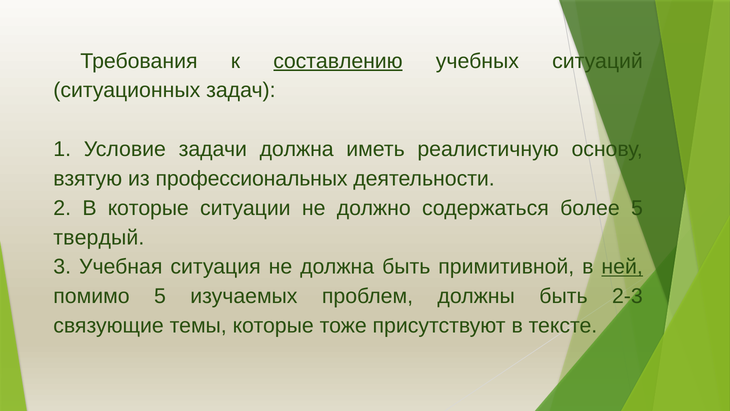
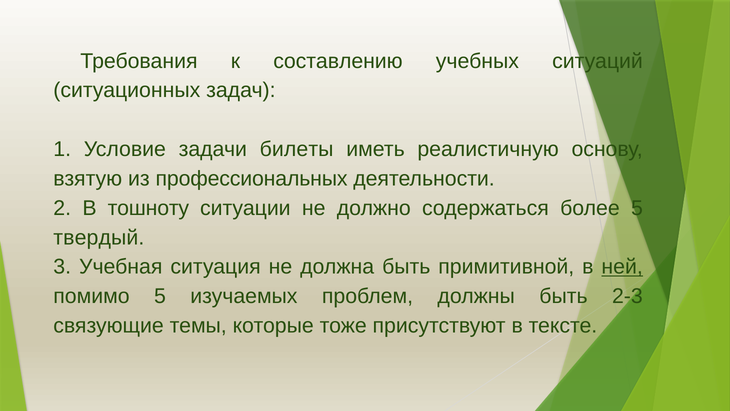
составлению underline: present -> none (338, 61)
задачи должна: должна -> билеты (297, 149)
В которые: которые -> тошноту (148, 208)
